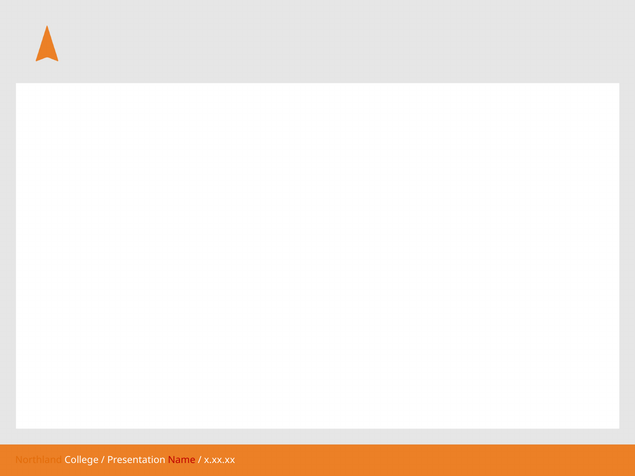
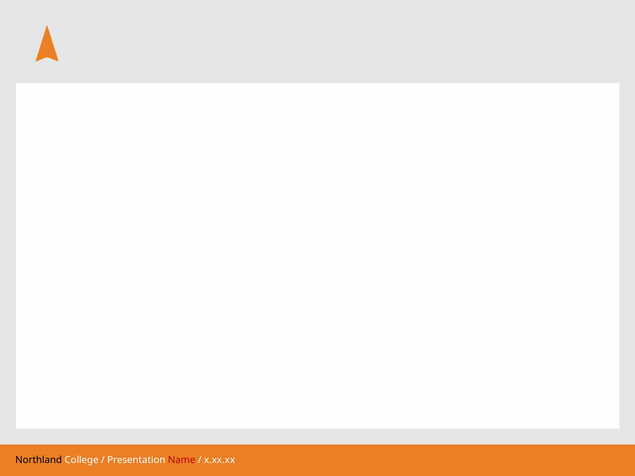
Northland colour: orange -> black (39, 460)
